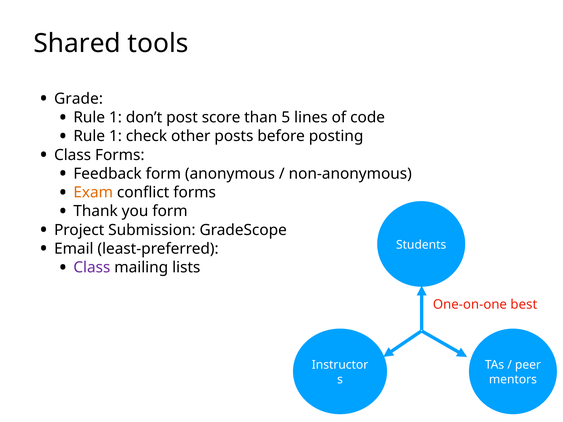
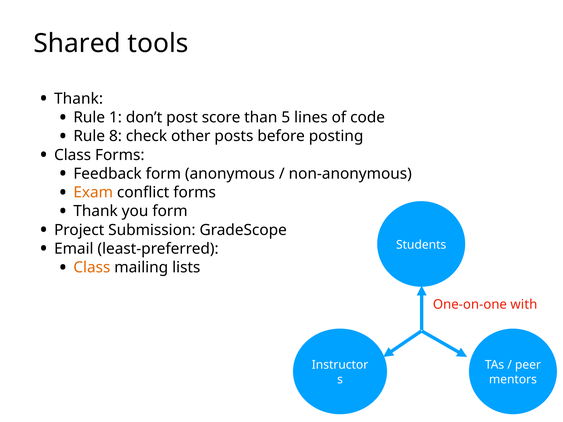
Grade: Grade -> Thank (79, 99)
1: 1 -> 8 (115, 136)
Class colour: purple -> orange (92, 268)
best: best -> with (524, 305)
